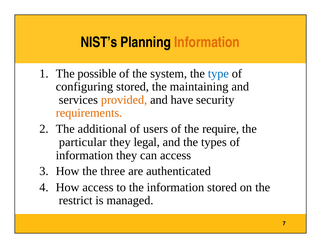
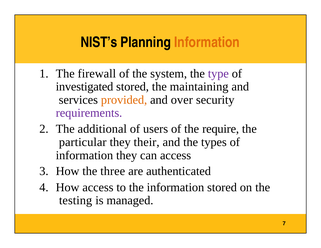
possible: possible -> firewall (97, 74)
type colour: blue -> purple (218, 74)
configuring: configuring -> investigated (85, 87)
have: have -> over (182, 100)
requirements colour: orange -> purple (89, 113)
legal: legal -> their (147, 142)
restrict: restrict -> testing (76, 201)
